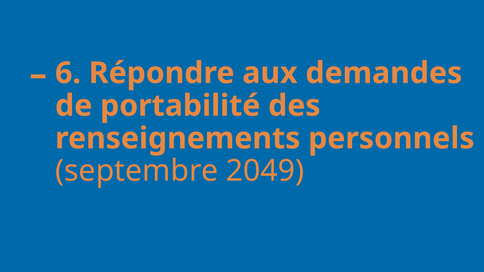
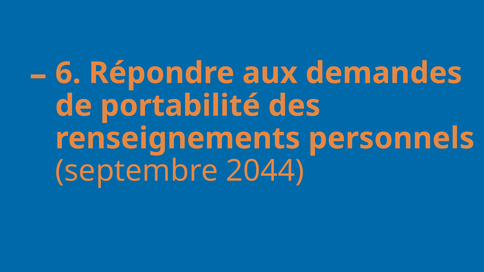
2049: 2049 -> 2044 (265, 171)
